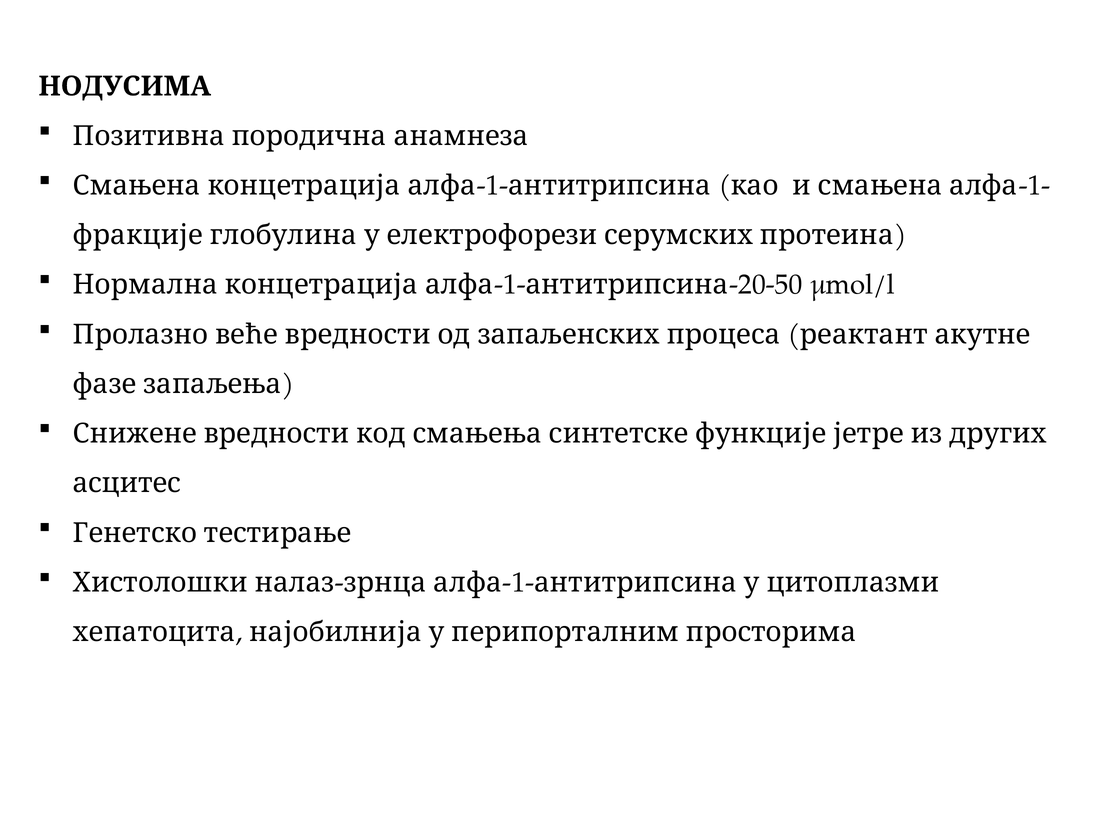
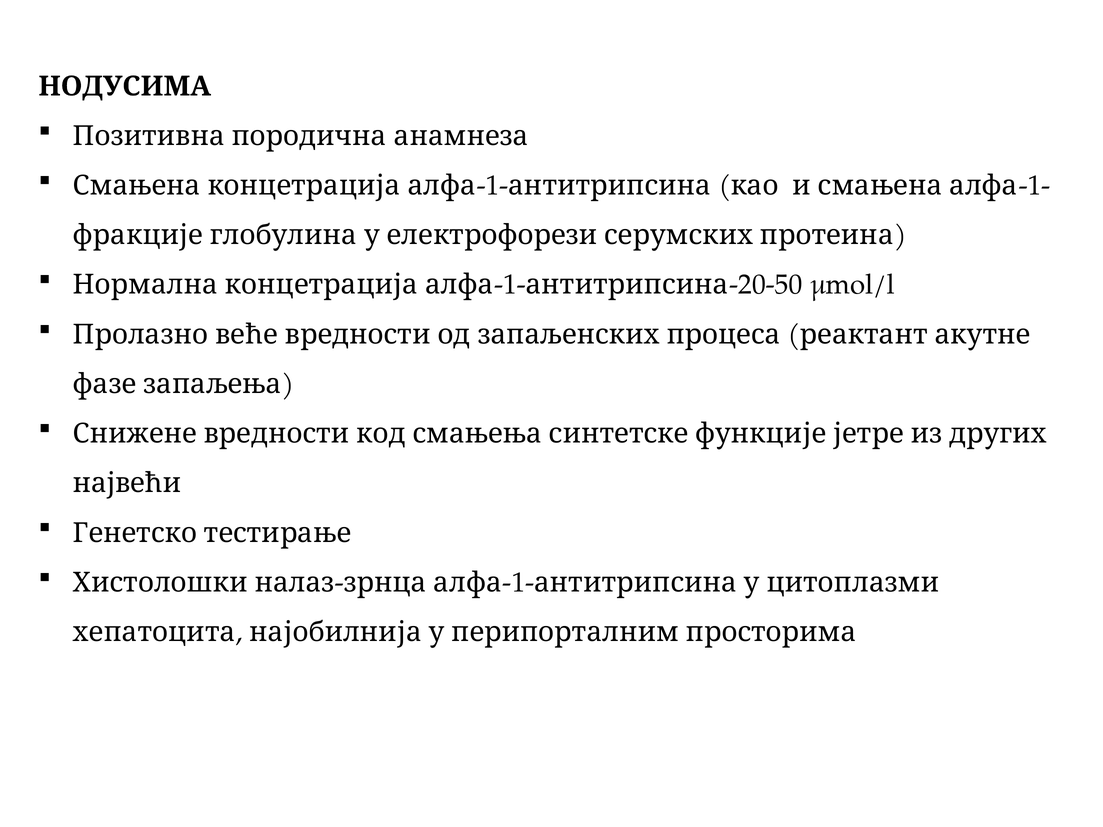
асцитес: асцитес -> највећи (127, 483)
